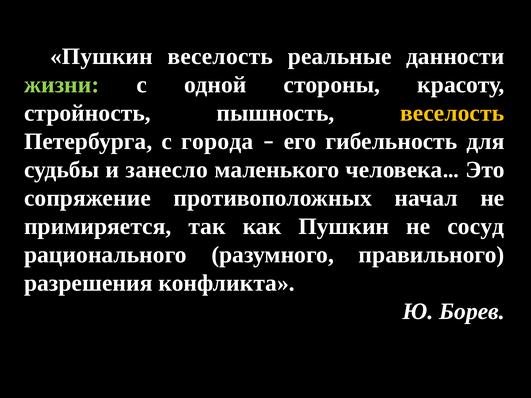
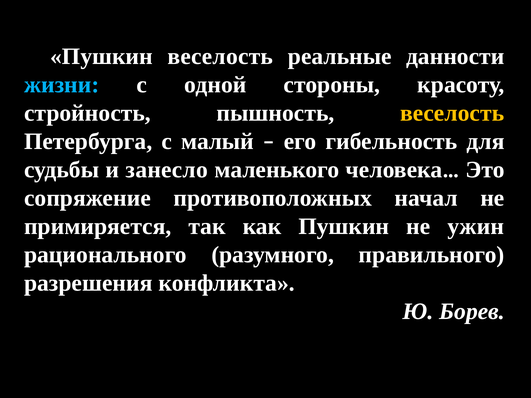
жизни colour: light green -> light blue (62, 85)
города: города -> малый (217, 141)
сосуд: сосуд -> ужин (476, 226)
